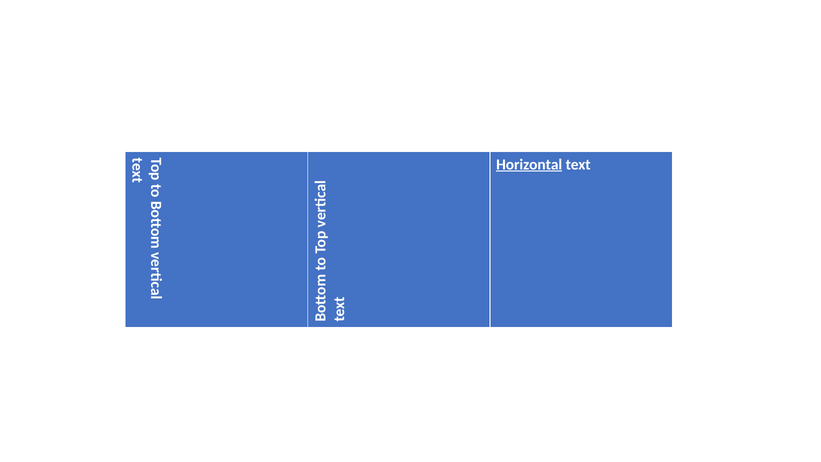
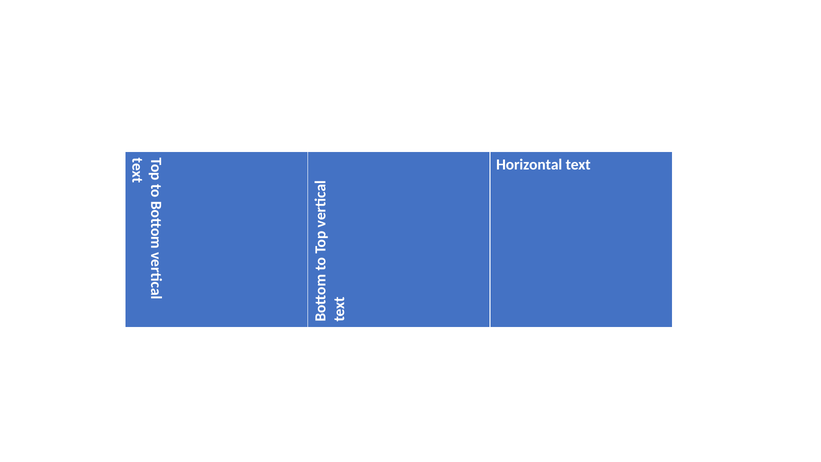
Horizontal underline: present -> none (529, 164)
